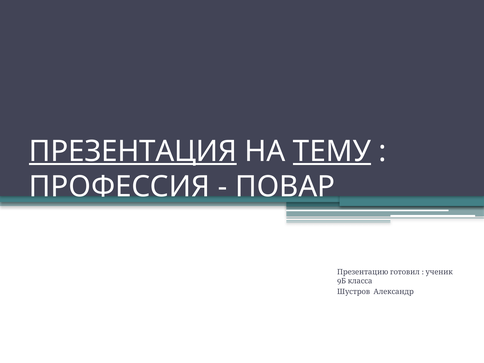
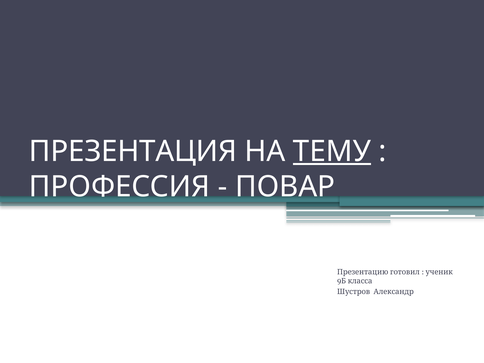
ПРЕЗЕНТАЦИЯ underline: present -> none (133, 151)
